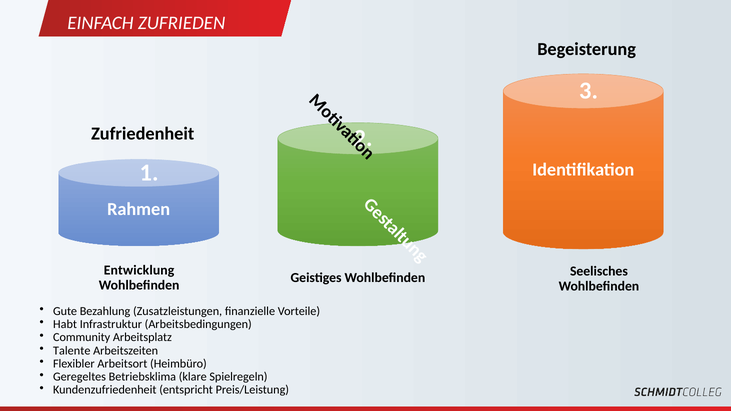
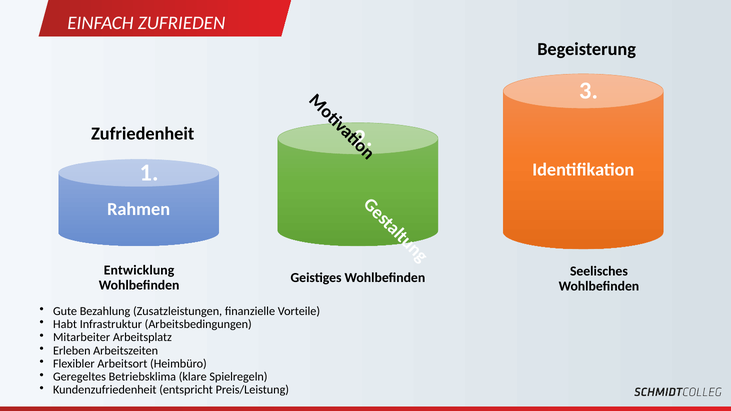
Community: Community -> Mitarbeiter (82, 338)
Talente: Talente -> Erleben (72, 351)
